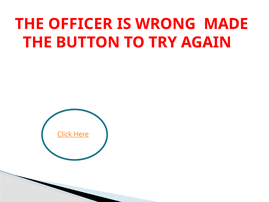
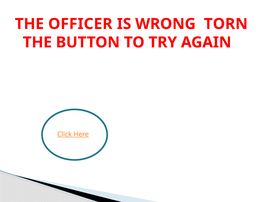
MADE: MADE -> TORN (226, 24)
